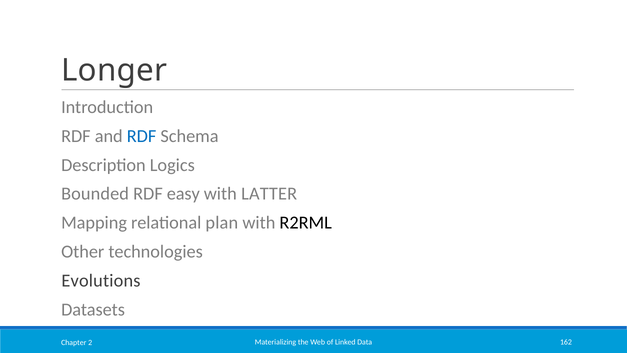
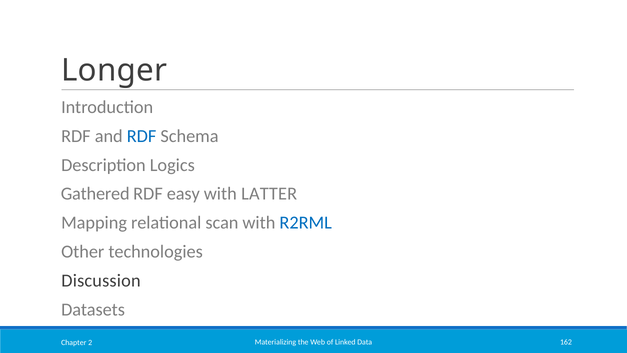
Bounded: Bounded -> Gathered (95, 194)
plan: plan -> scan (222, 223)
R2RML colour: black -> blue (306, 223)
Evolutions: Evolutions -> Discussion (101, 280)
